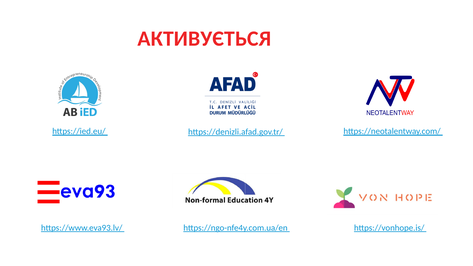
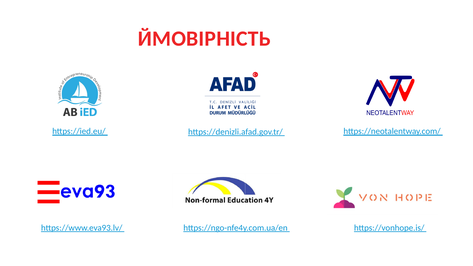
АКТИВУЄТЬСЯ: АКТИВУЄТЬСЯ -> ЙМОВІРНІСТЬ (204, 39)
